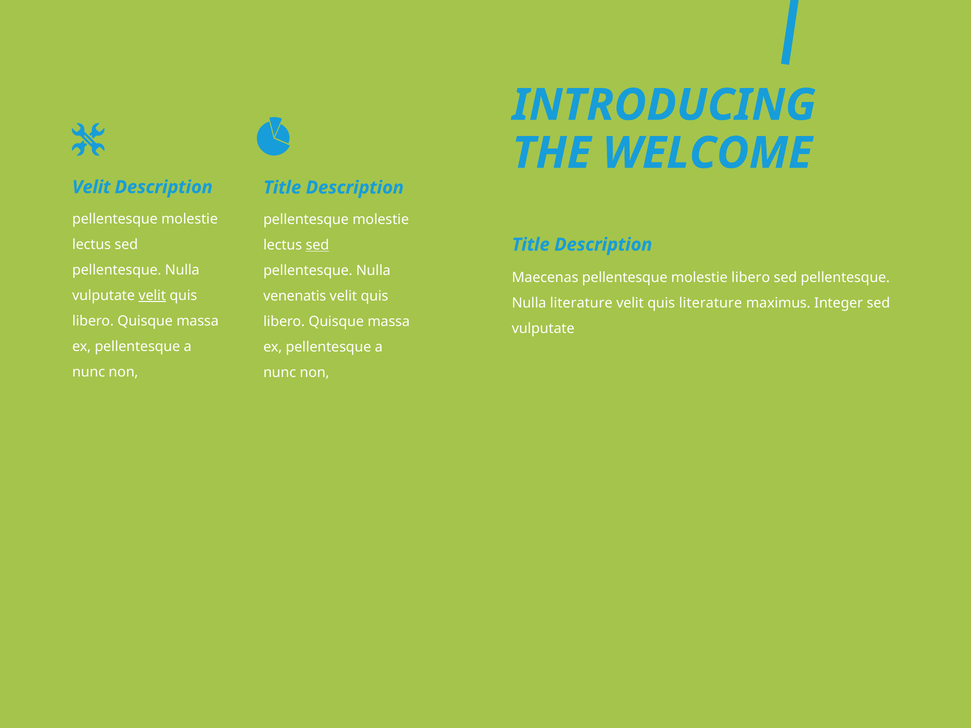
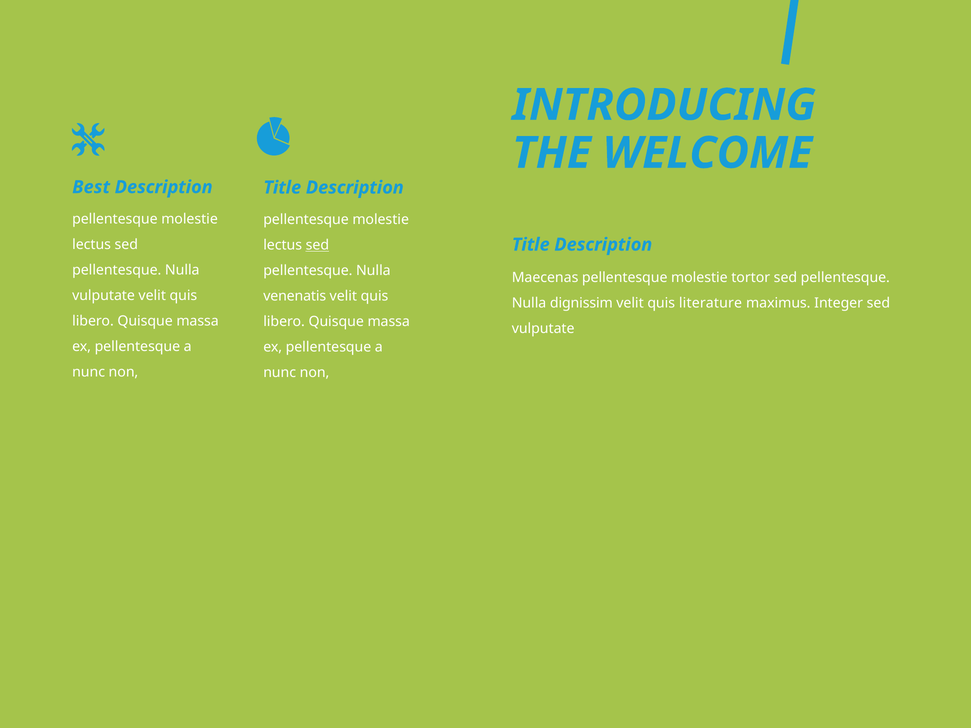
Velit: Velit -> Best (91, 187)
molestie libero: libero -> tortor (751, 278)
velit underline: present -> none (152, 296)
Nulla literature: literature -> dignissim (581, 303)
